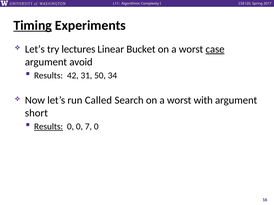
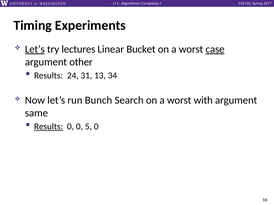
Timing underline: present -> none (33, 25)
Let’s underline: none -> present (35, 49)
avoid: avoid -> other (81, 62)
42: 42 -> 24 (73, 76)
50: 50 -> 13 (100, 76)
Called: Called -> Bunch (98, 100)
short: short -> same (36, 113)
7: 7 -> 5 (88, 127)
